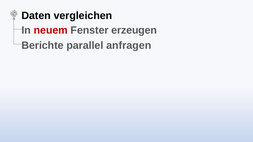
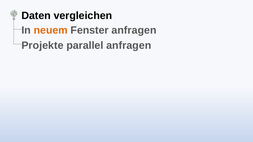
neuem colour: red -> orange (51, 30)
Fenster erzeugen: erzeugen -> anfragen (134, 30)
Berichte: Berichte -> Projekte (42, 46)
